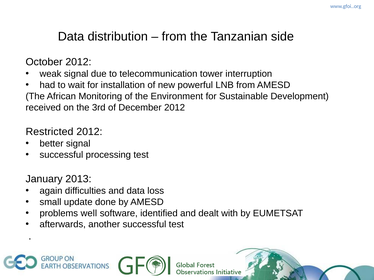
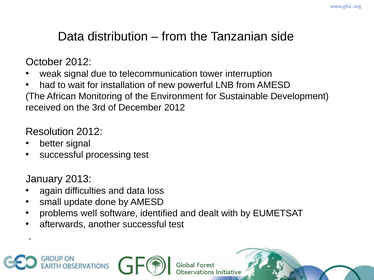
Restricted: Restricted -> Resolution (50, 132)
